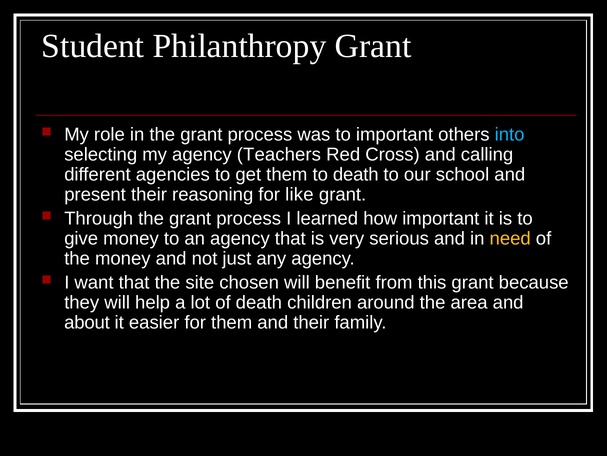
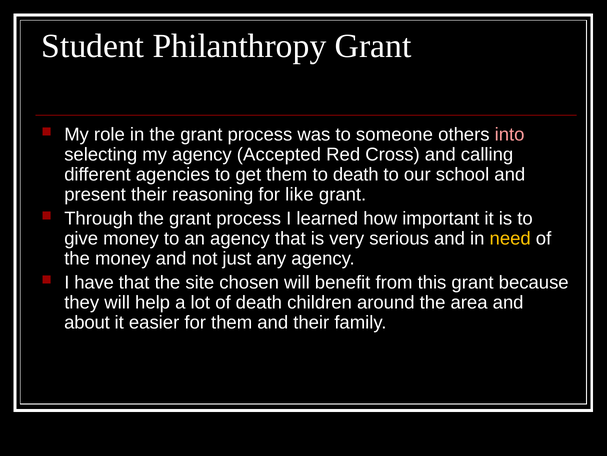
to important: important -> someone (394, 134)
into colour: light blue -> pink (510, 134)
Teachers: Teachers -> Accepted (279, 154)
want: want -> have (94, 282)
